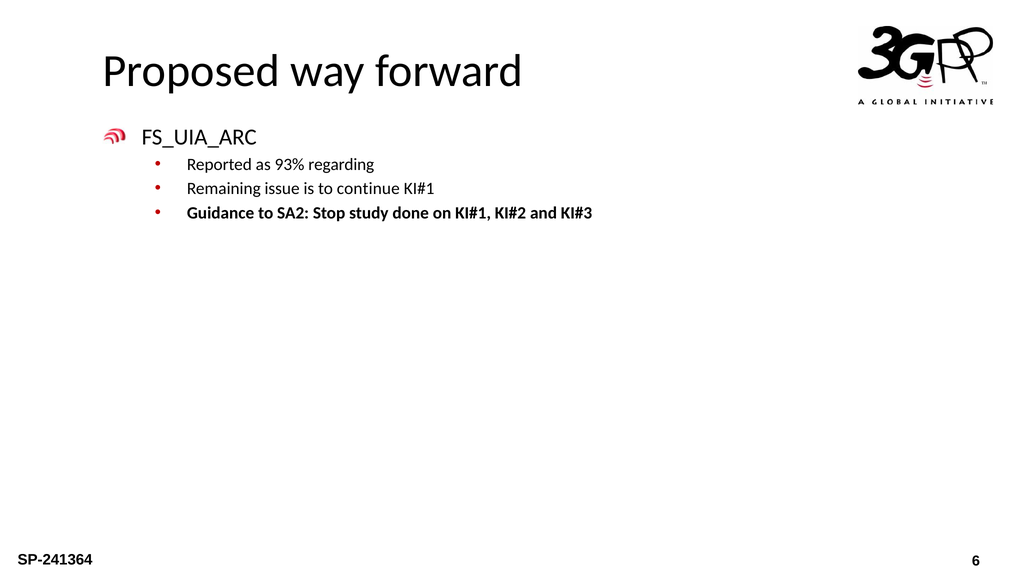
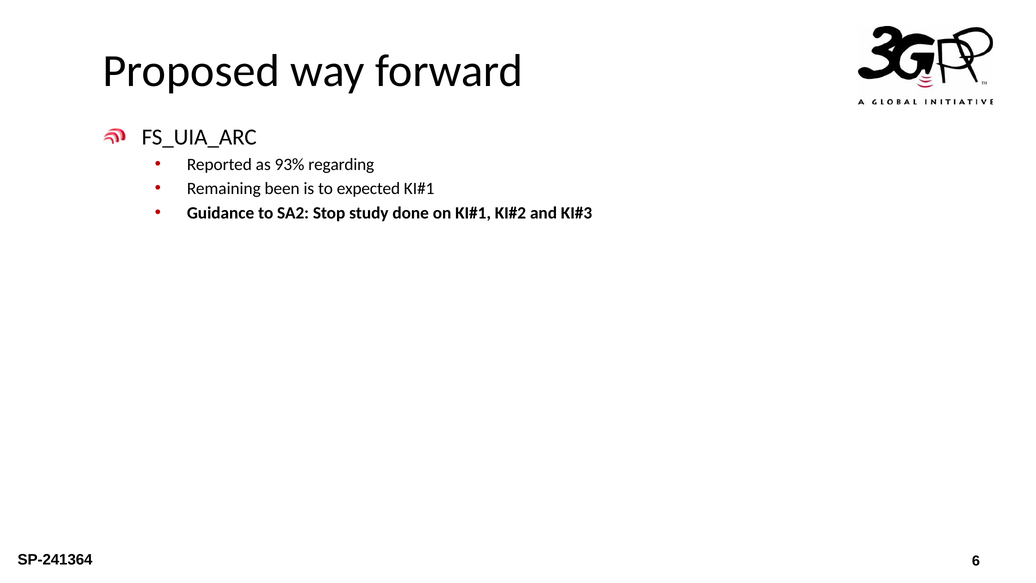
issue: issue -> been (282, 189)
continue: continue -> expected (368, 189)
